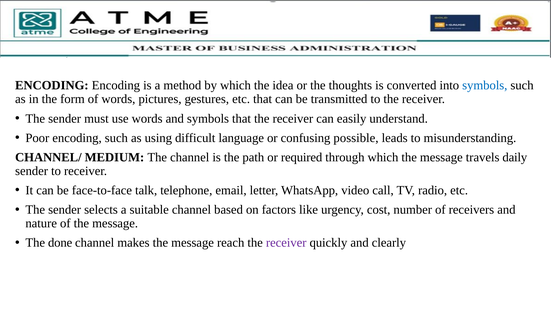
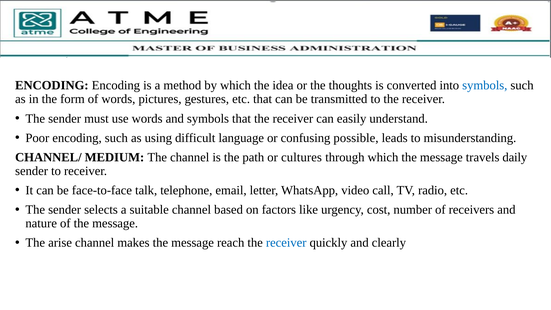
required: required -> cultures (301, 157)
done: done -> arise (60, 243)
receiver colour: purple -> blue (286, 243)
